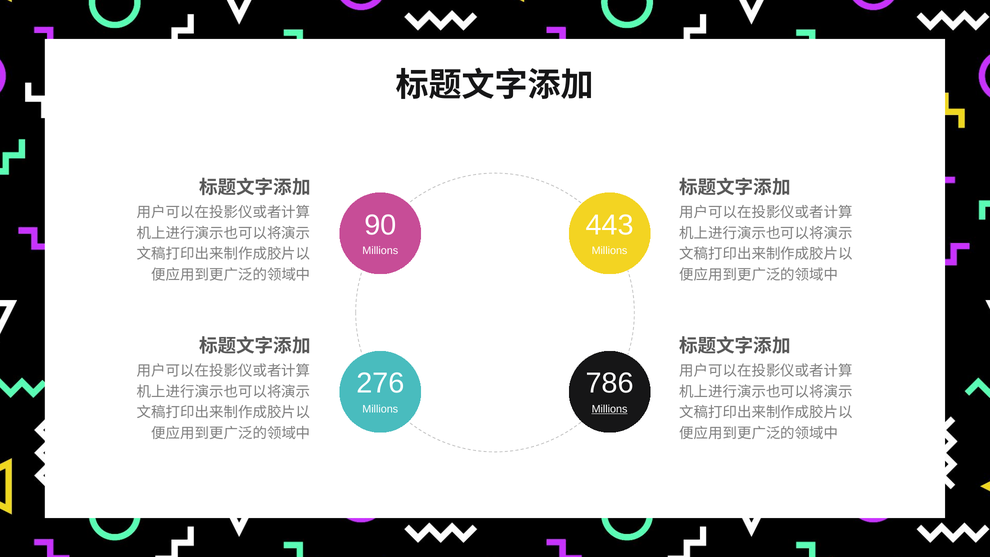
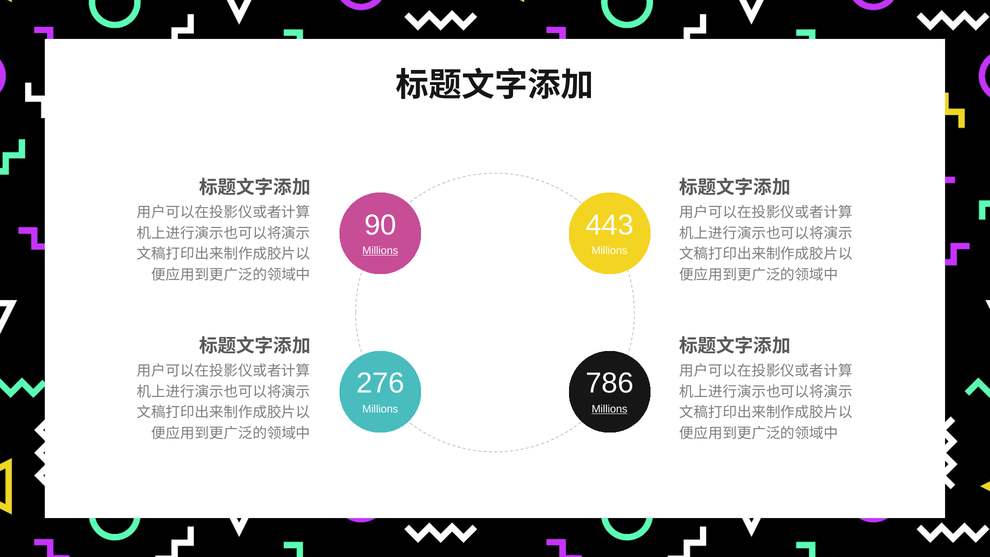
Millions underline: none -> present (380, 250)
